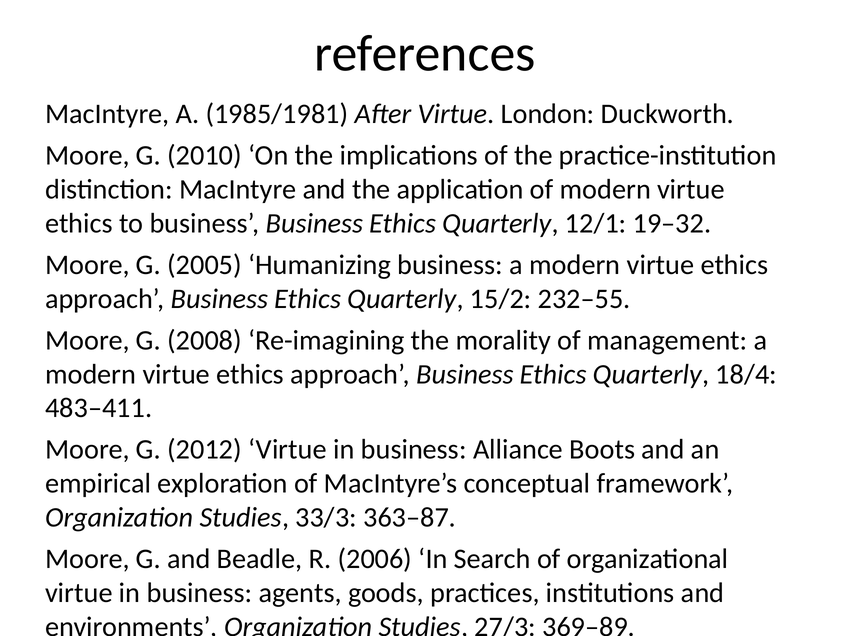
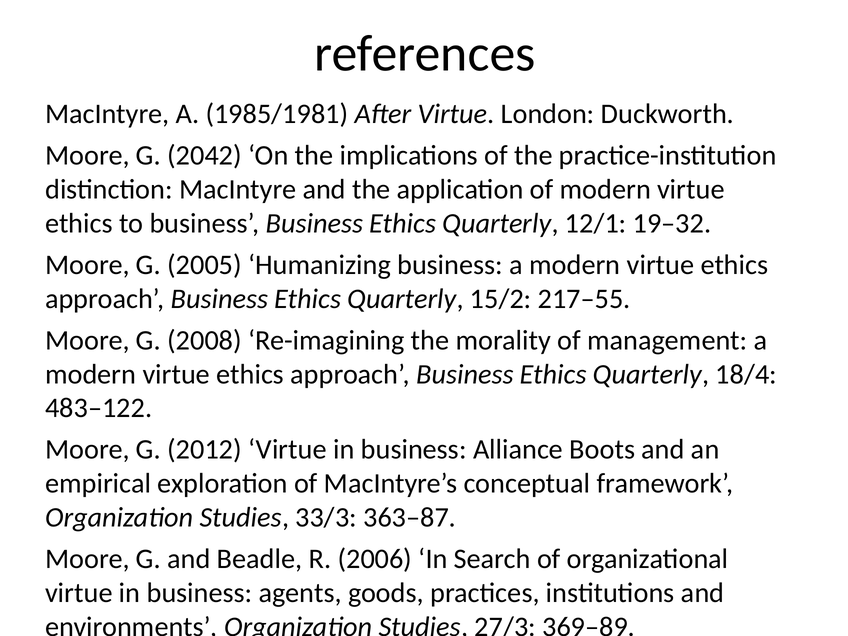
2010: 2010 -> 2042 (205, 156)
232–55: 232–55 -> 217–55 (584, 299)
483–411: 483–411 -> 483–122 (99, 408)
